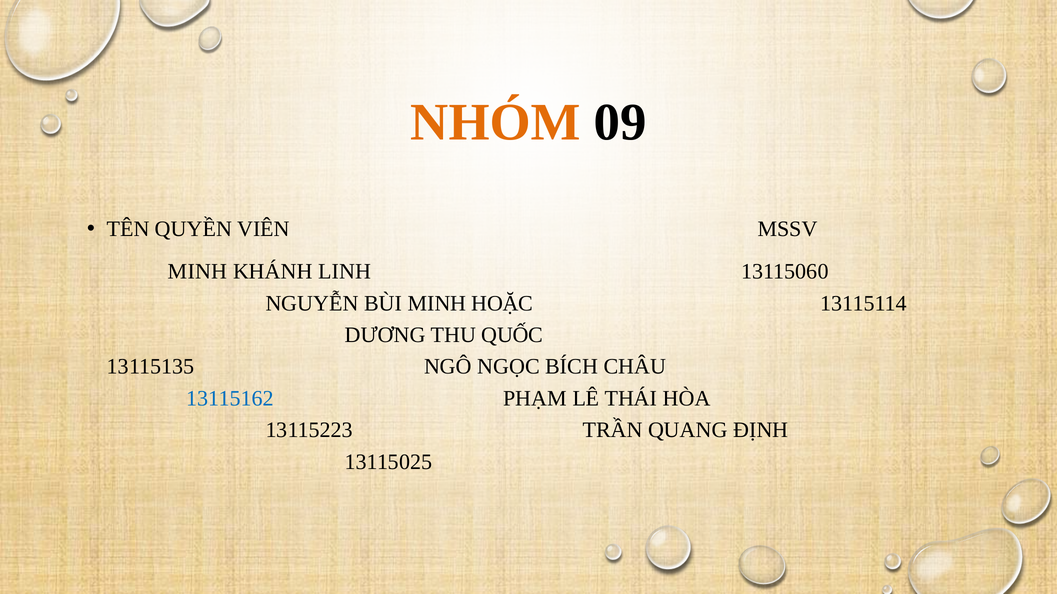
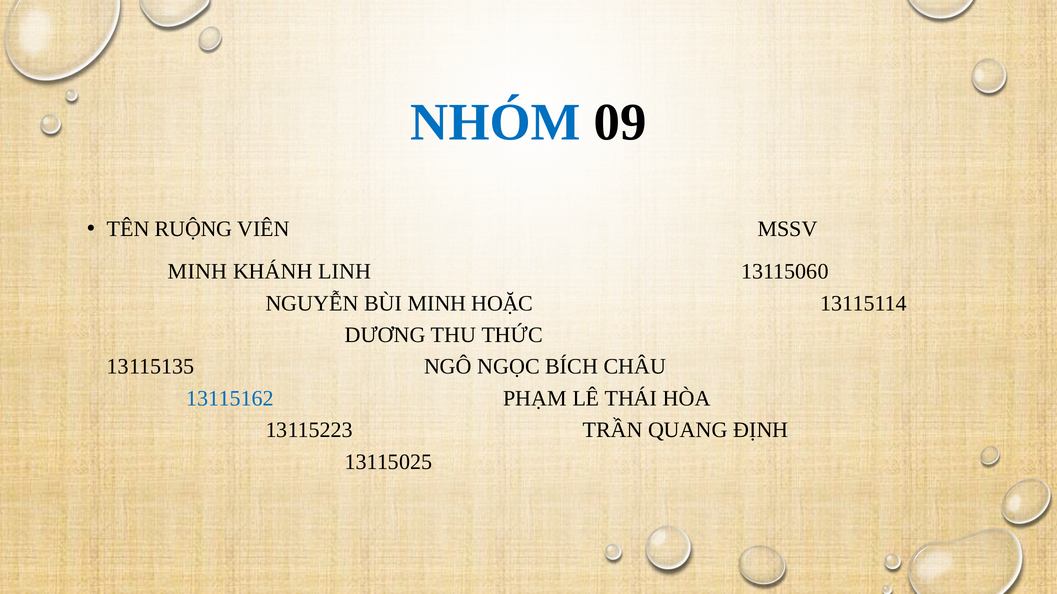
NHÓM colour: orange -> blue (495, 122)
QUYỀN: QUYỀN -> RUỘNG (194, 229)
QUỐC: QUỐC -> THỨC (512, 335)
